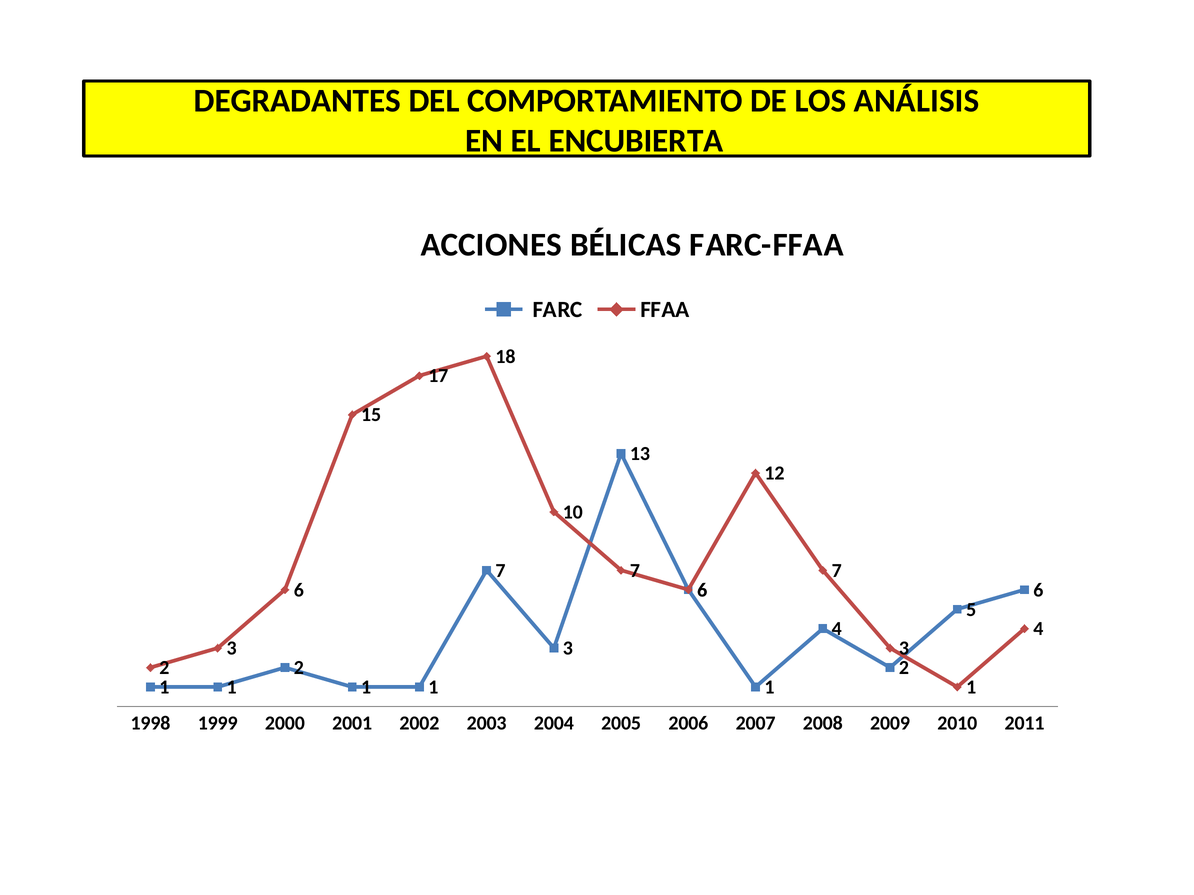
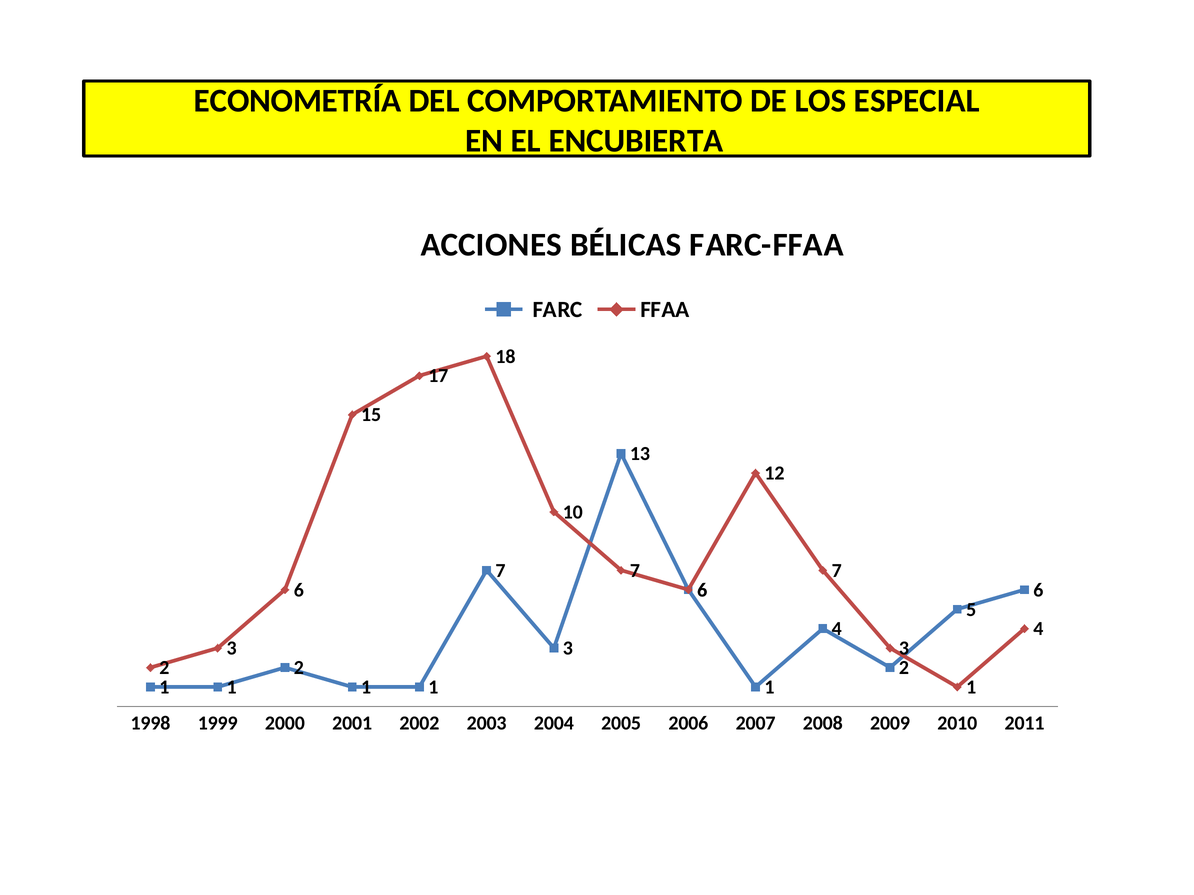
DEGRADANTES: DEGRADANTES -> ECONOMETRÍA (297, 101)
ANÁLISIS: ANÁLISIS -> ESPECIAL (917, 101)
